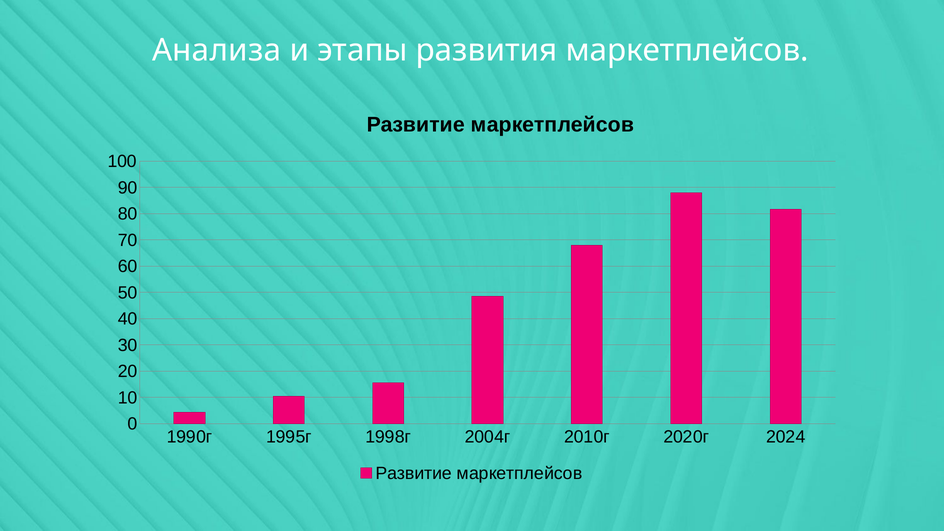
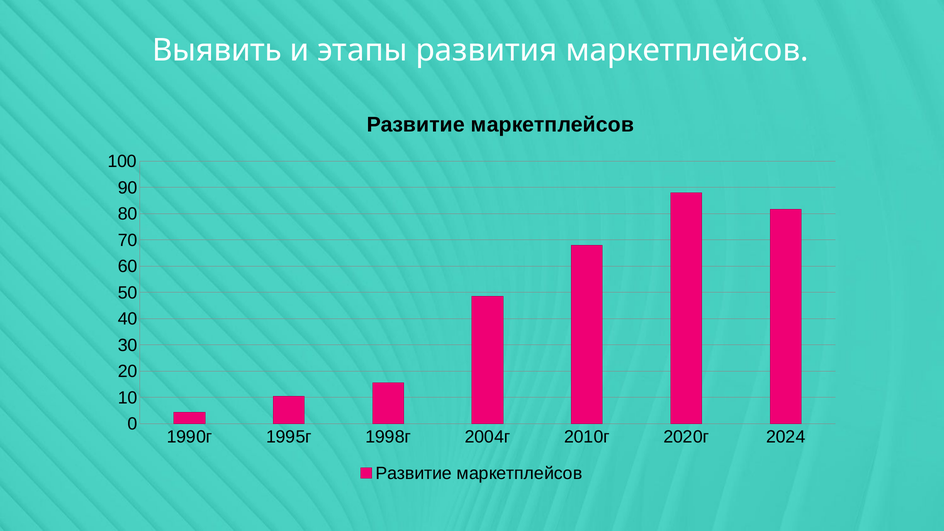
Анализа: Анализа -> Выявить (217, 50)
